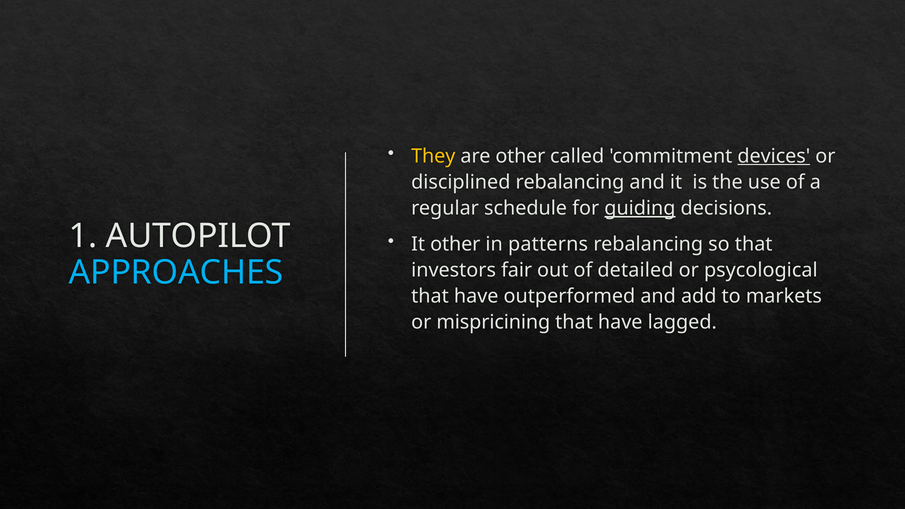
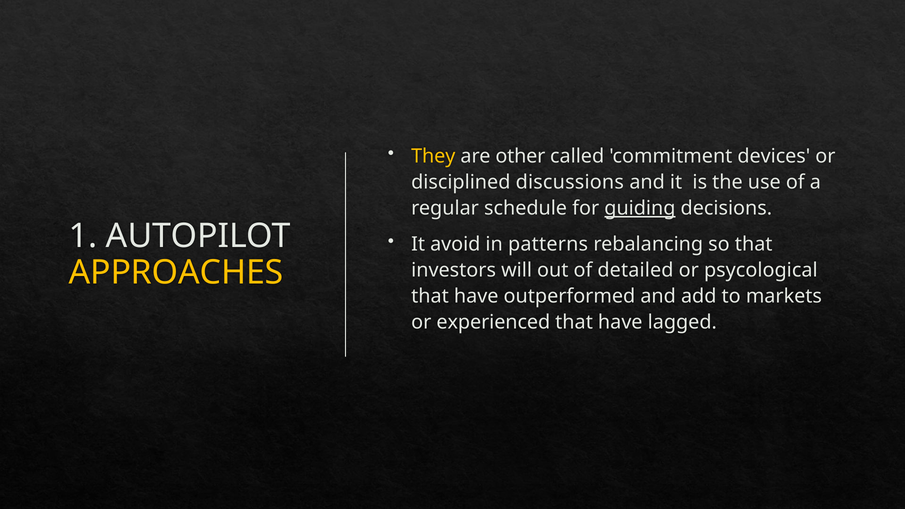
devices underline: present -> none (774, 156)
disciplined rebalancing: rebalancing -> discussions (570, 182)
It other: other -> avoid (455, 244)
APPROACHES colour: light blue -> yellow (176, 273)
fair: fair -> will (517, 270)
mispricining: mispricining -> experienced (493, 322)
